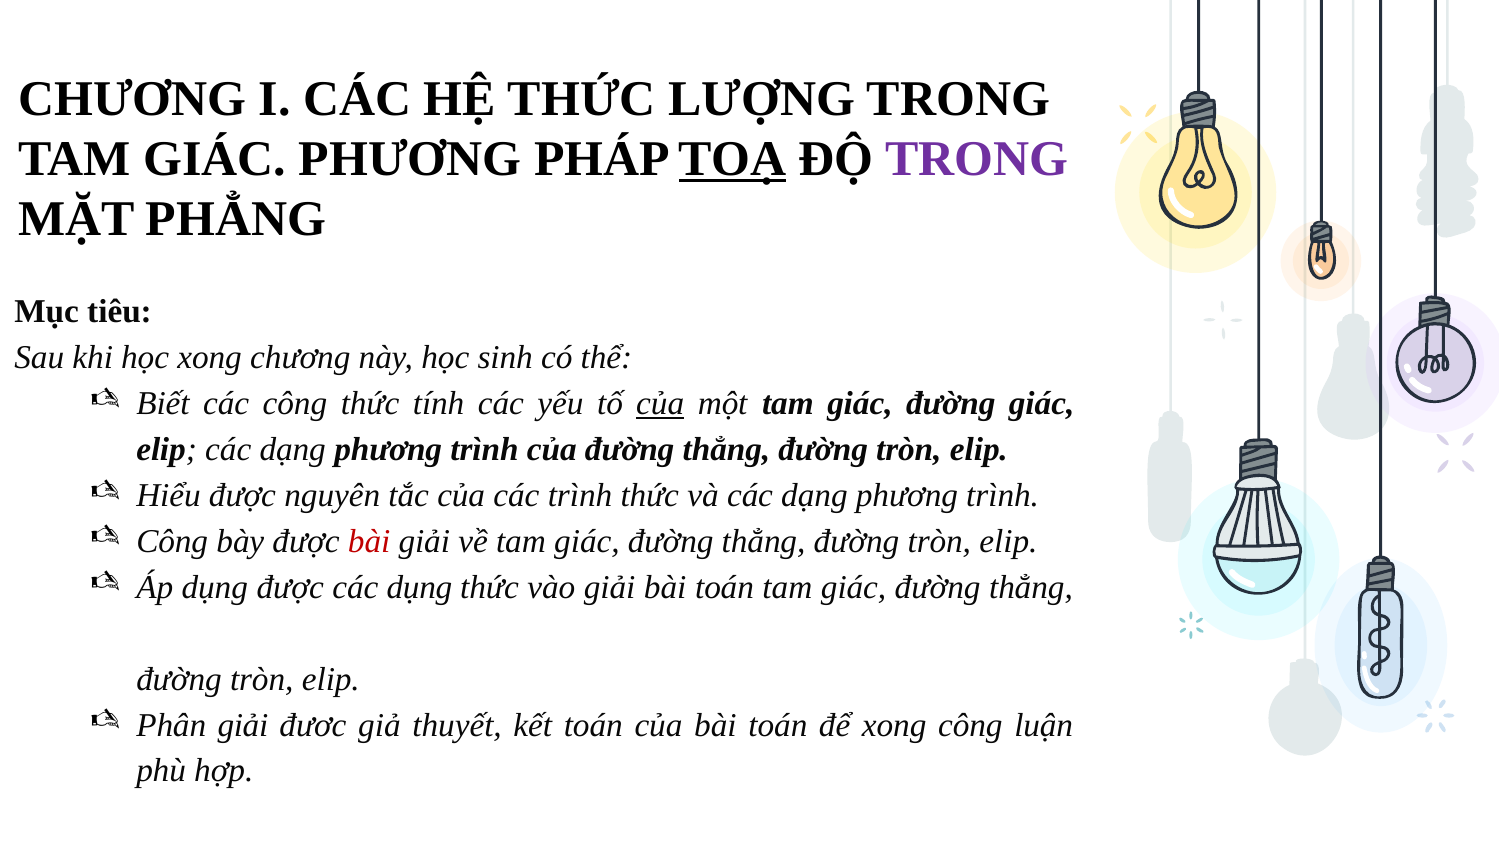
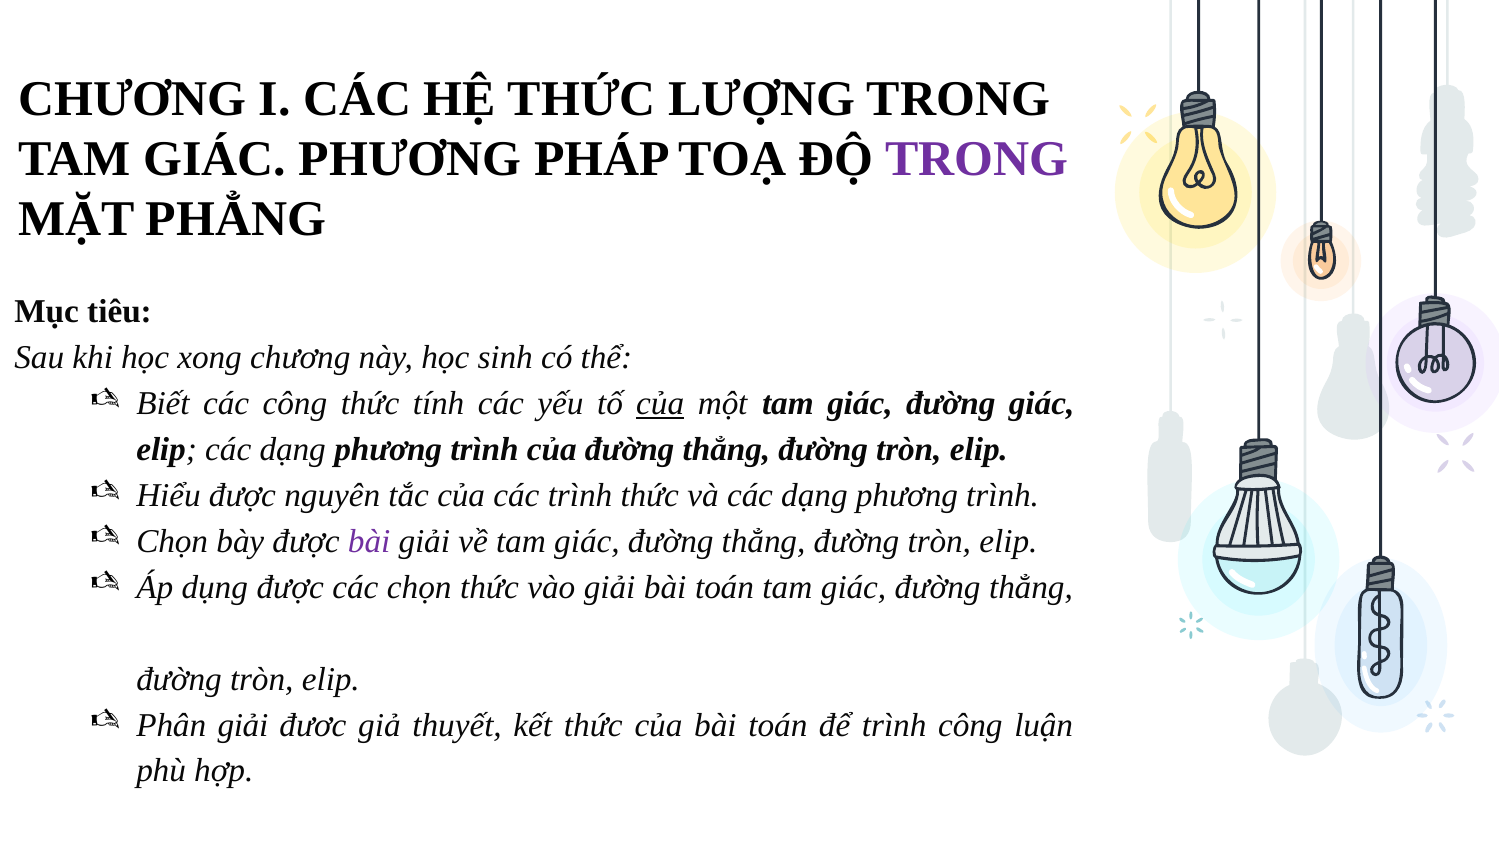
TOẠ underline: present -> none (733, 159)
Công: Công -> Chọn (172, 542)
bài colour: red -> purple (369, 542)
các dụng: dụng -> chọn (419, 588)
kết toán: toán -> thức (593, 725)
để xong: xong -> trình (894, 725)
